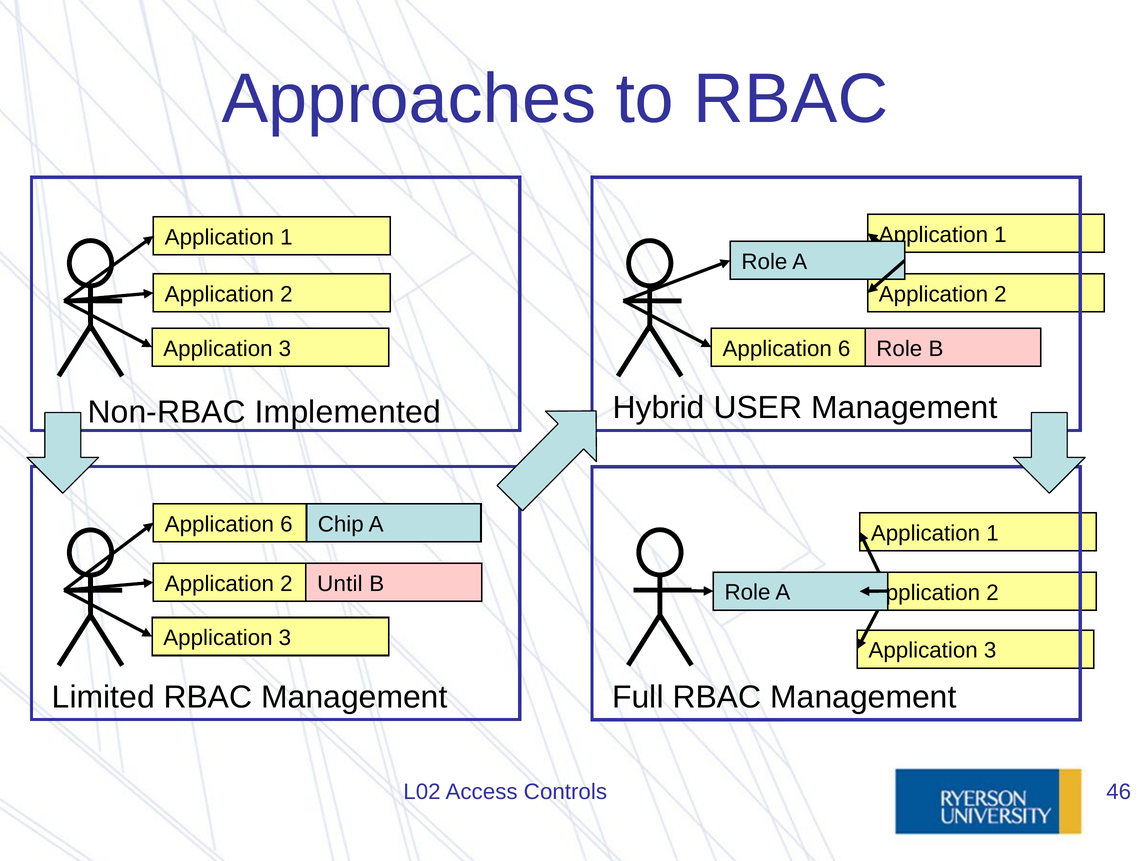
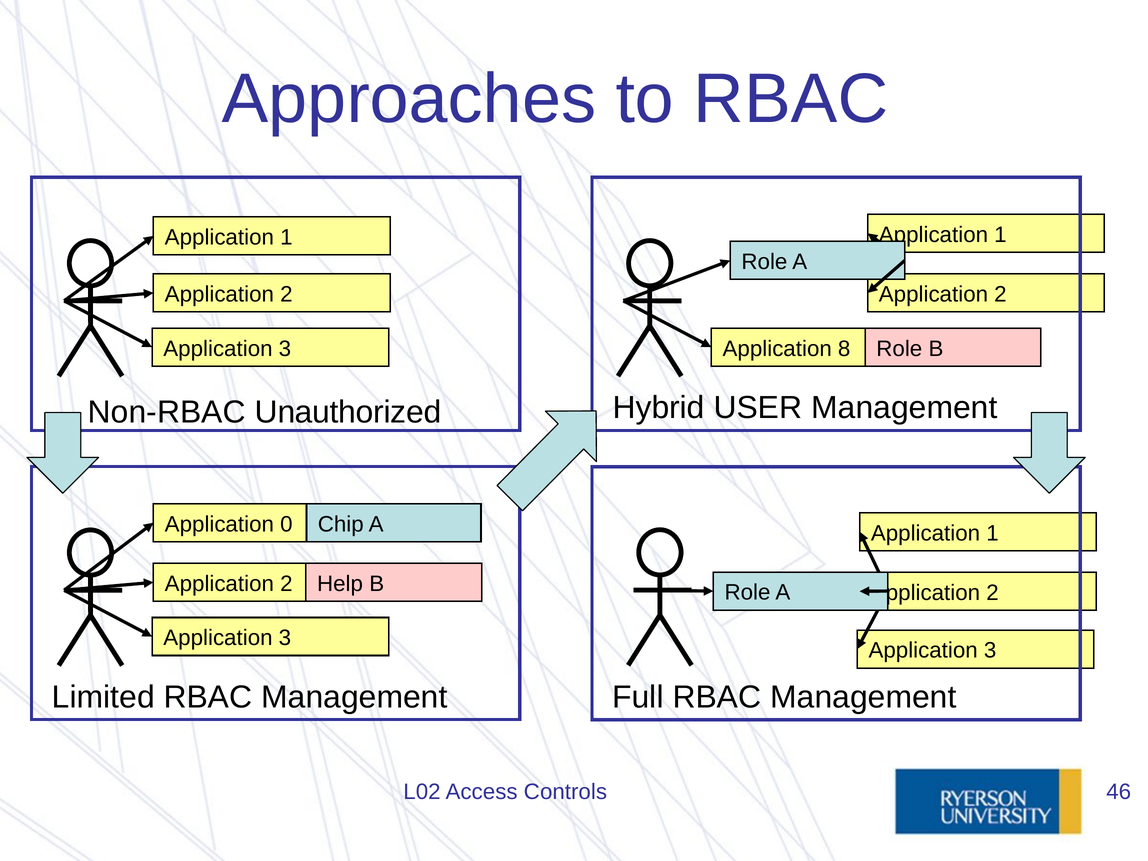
6: 6 -> 8 (844, 349)
Implemented: Implemented -> Unauthorized (348, 412)
6: 6 -> 0 (286, 524)
Until: Until -> Help (340, 584)
